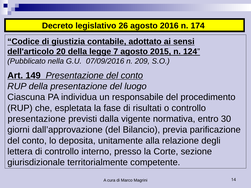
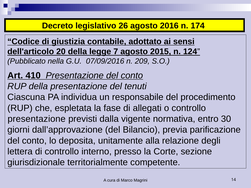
149: 149 -> 410 (33, 76)
luogo: luogo -> tenuti (136, 86)
risultati: risultati -> allegati (147, 108)
